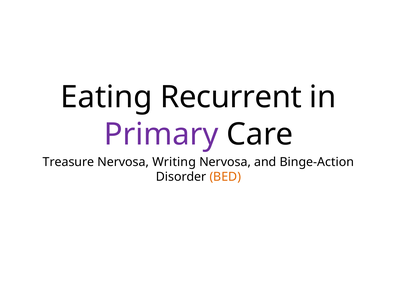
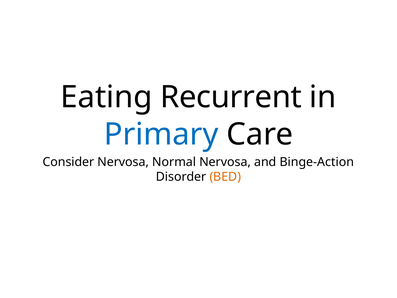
Primary colour: purple -> blue (161, 134)
Treasure: Treasure -> Consider (68, 162)
Writing: Writing -> Normal (174, 162)
